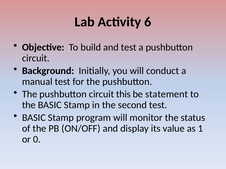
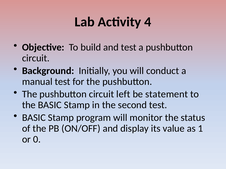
6: 6 -> 4 (148, 22)
this: this -> left (123, 94)
